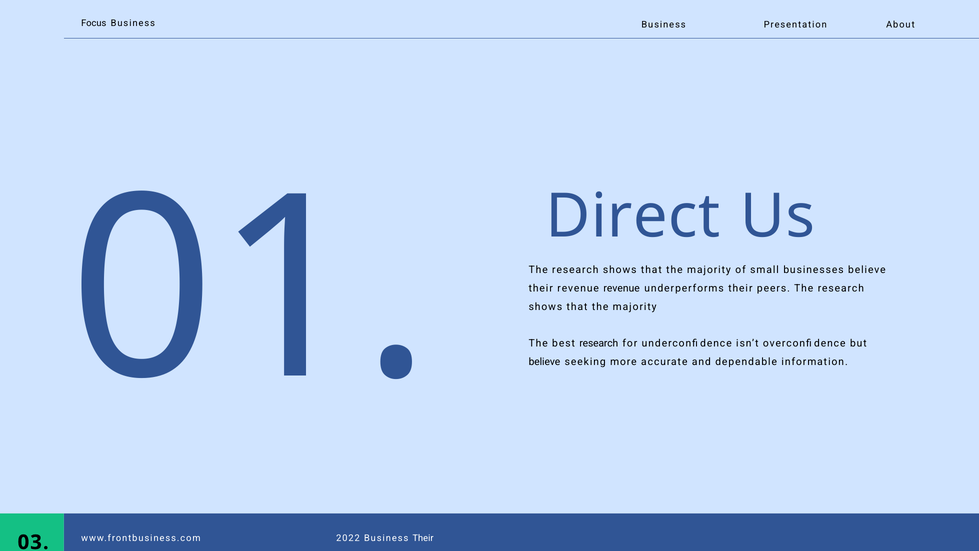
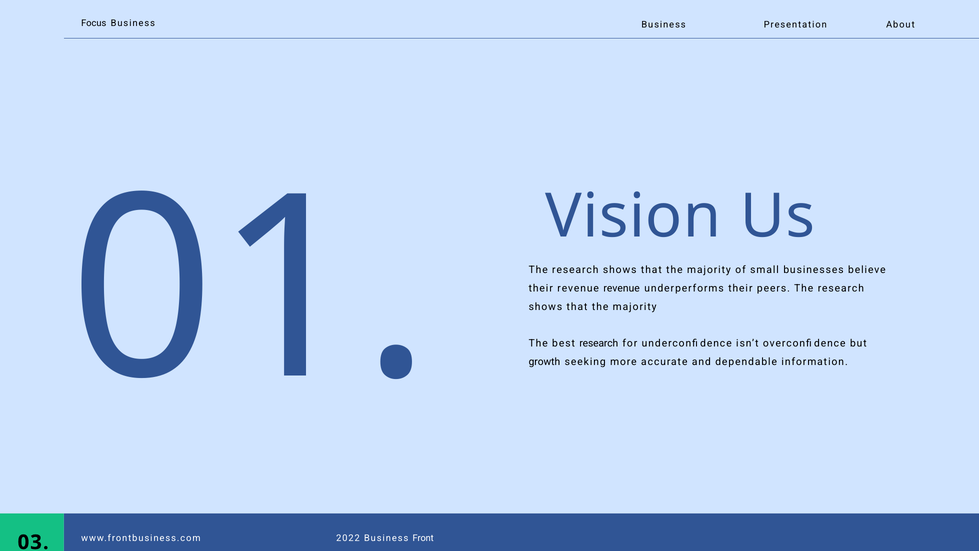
Direct: Direct -> Vision (633, 216)
believe: believe -> growth (544, 362)
Business Their: Their -> Front (423, 538)
